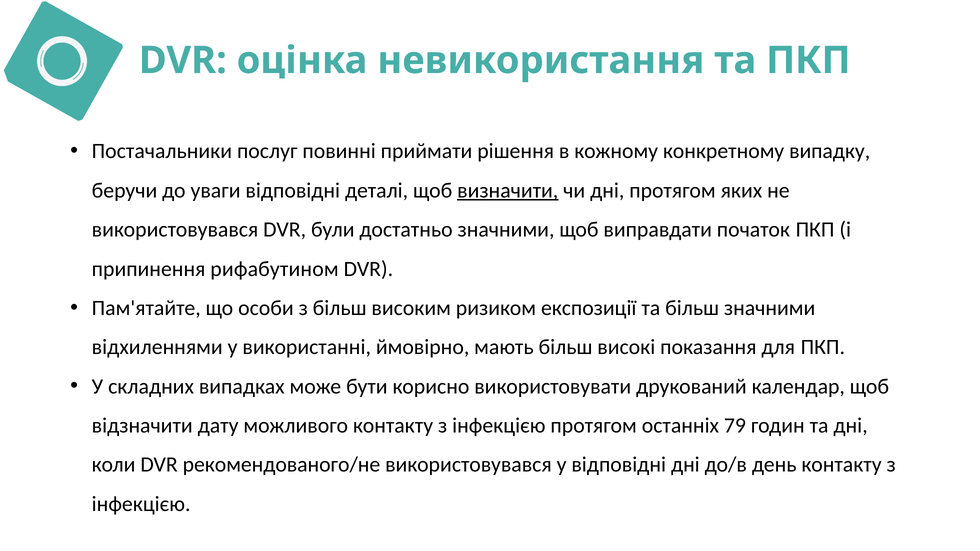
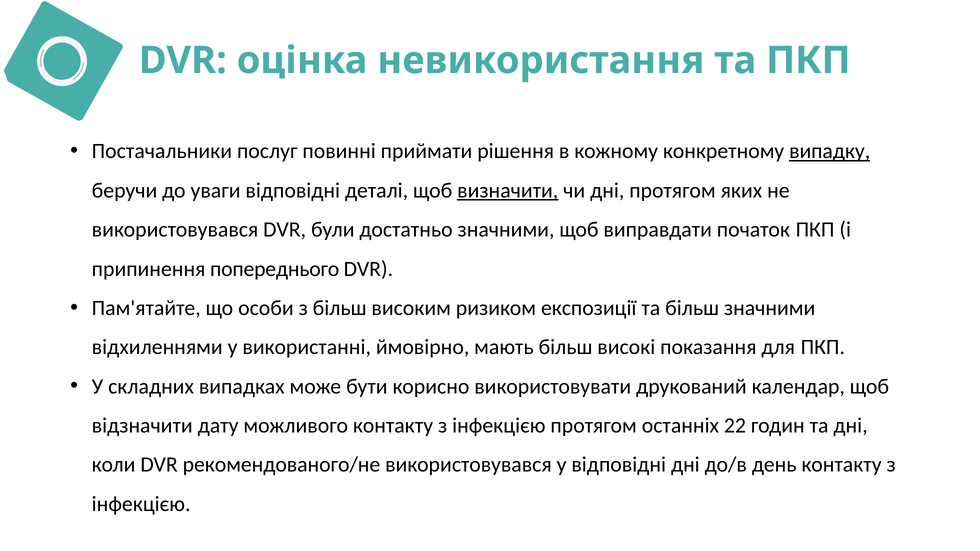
випадку underline: none -> present (830, 151)
рифабутином: рифабутином -> попереднього (275, 269)
79: 79 -> 22 (735, 426)
